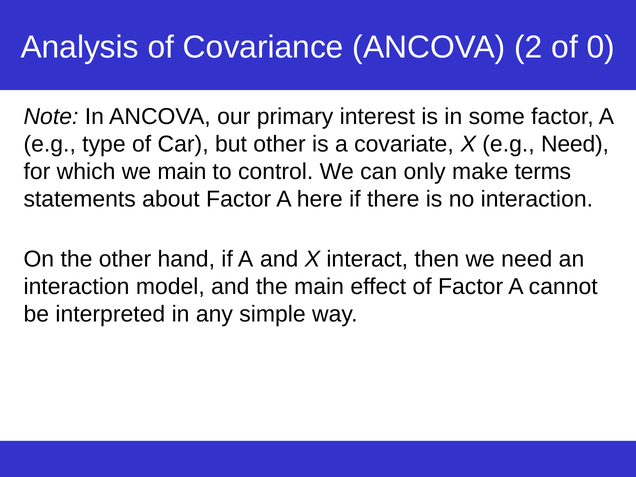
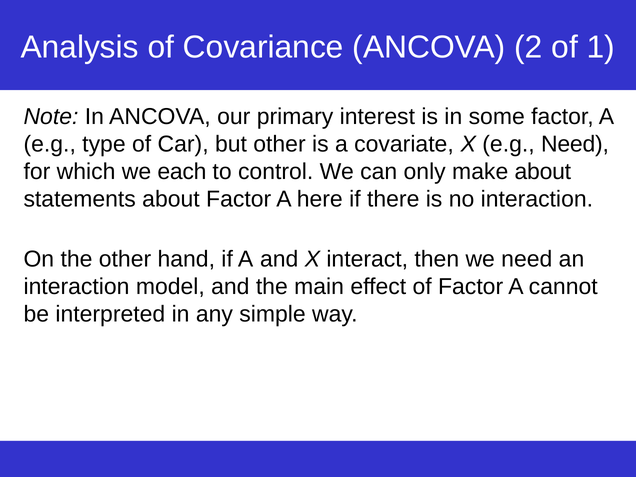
0: 0 -> 1 (601, 47)
we main: main -> each (182, 172)
make terms: terms -> about (543, 172)
